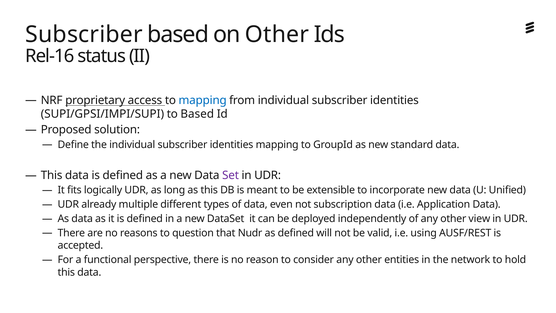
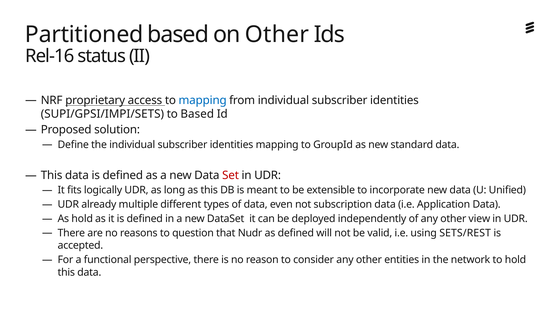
Subscriber: Subscriber -> Partitioned (84, 35)
SUPI/GPSI/IMPI/SUPI: SUPI/GPSI/IMPI/SUPI -> SUPI/GPSI/IMPI/SETS (102, 114)
Set colour: purple -> red (231, 175)
As data: data -> hold (82, 219)
AUSF/REST: AUSF/REST -> SETS/REST (465, 233)
